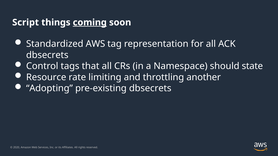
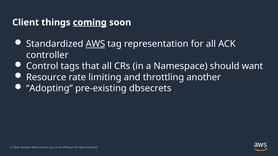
Script: Script -> Client (26, 22)
AWS underline: none -> present (95, 44)
dbsecrets: dbsecrets -> controller (47, 55)
state: state -> want (252, 66)
